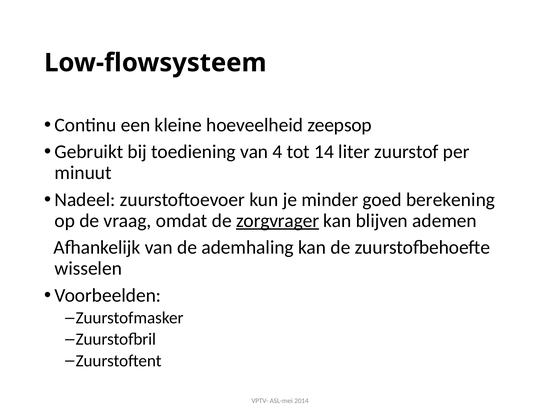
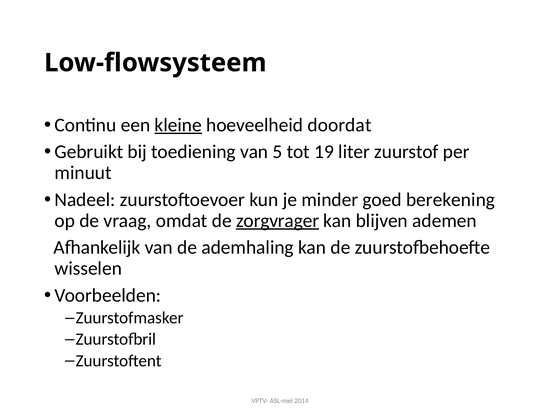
kleine underline: none -> present (178, 125)
zeepsop: zeepsop -> doordat (339, 125)
4: 4 -> 5 (277, 152)
14: 14 -> 19 (324, 152)
